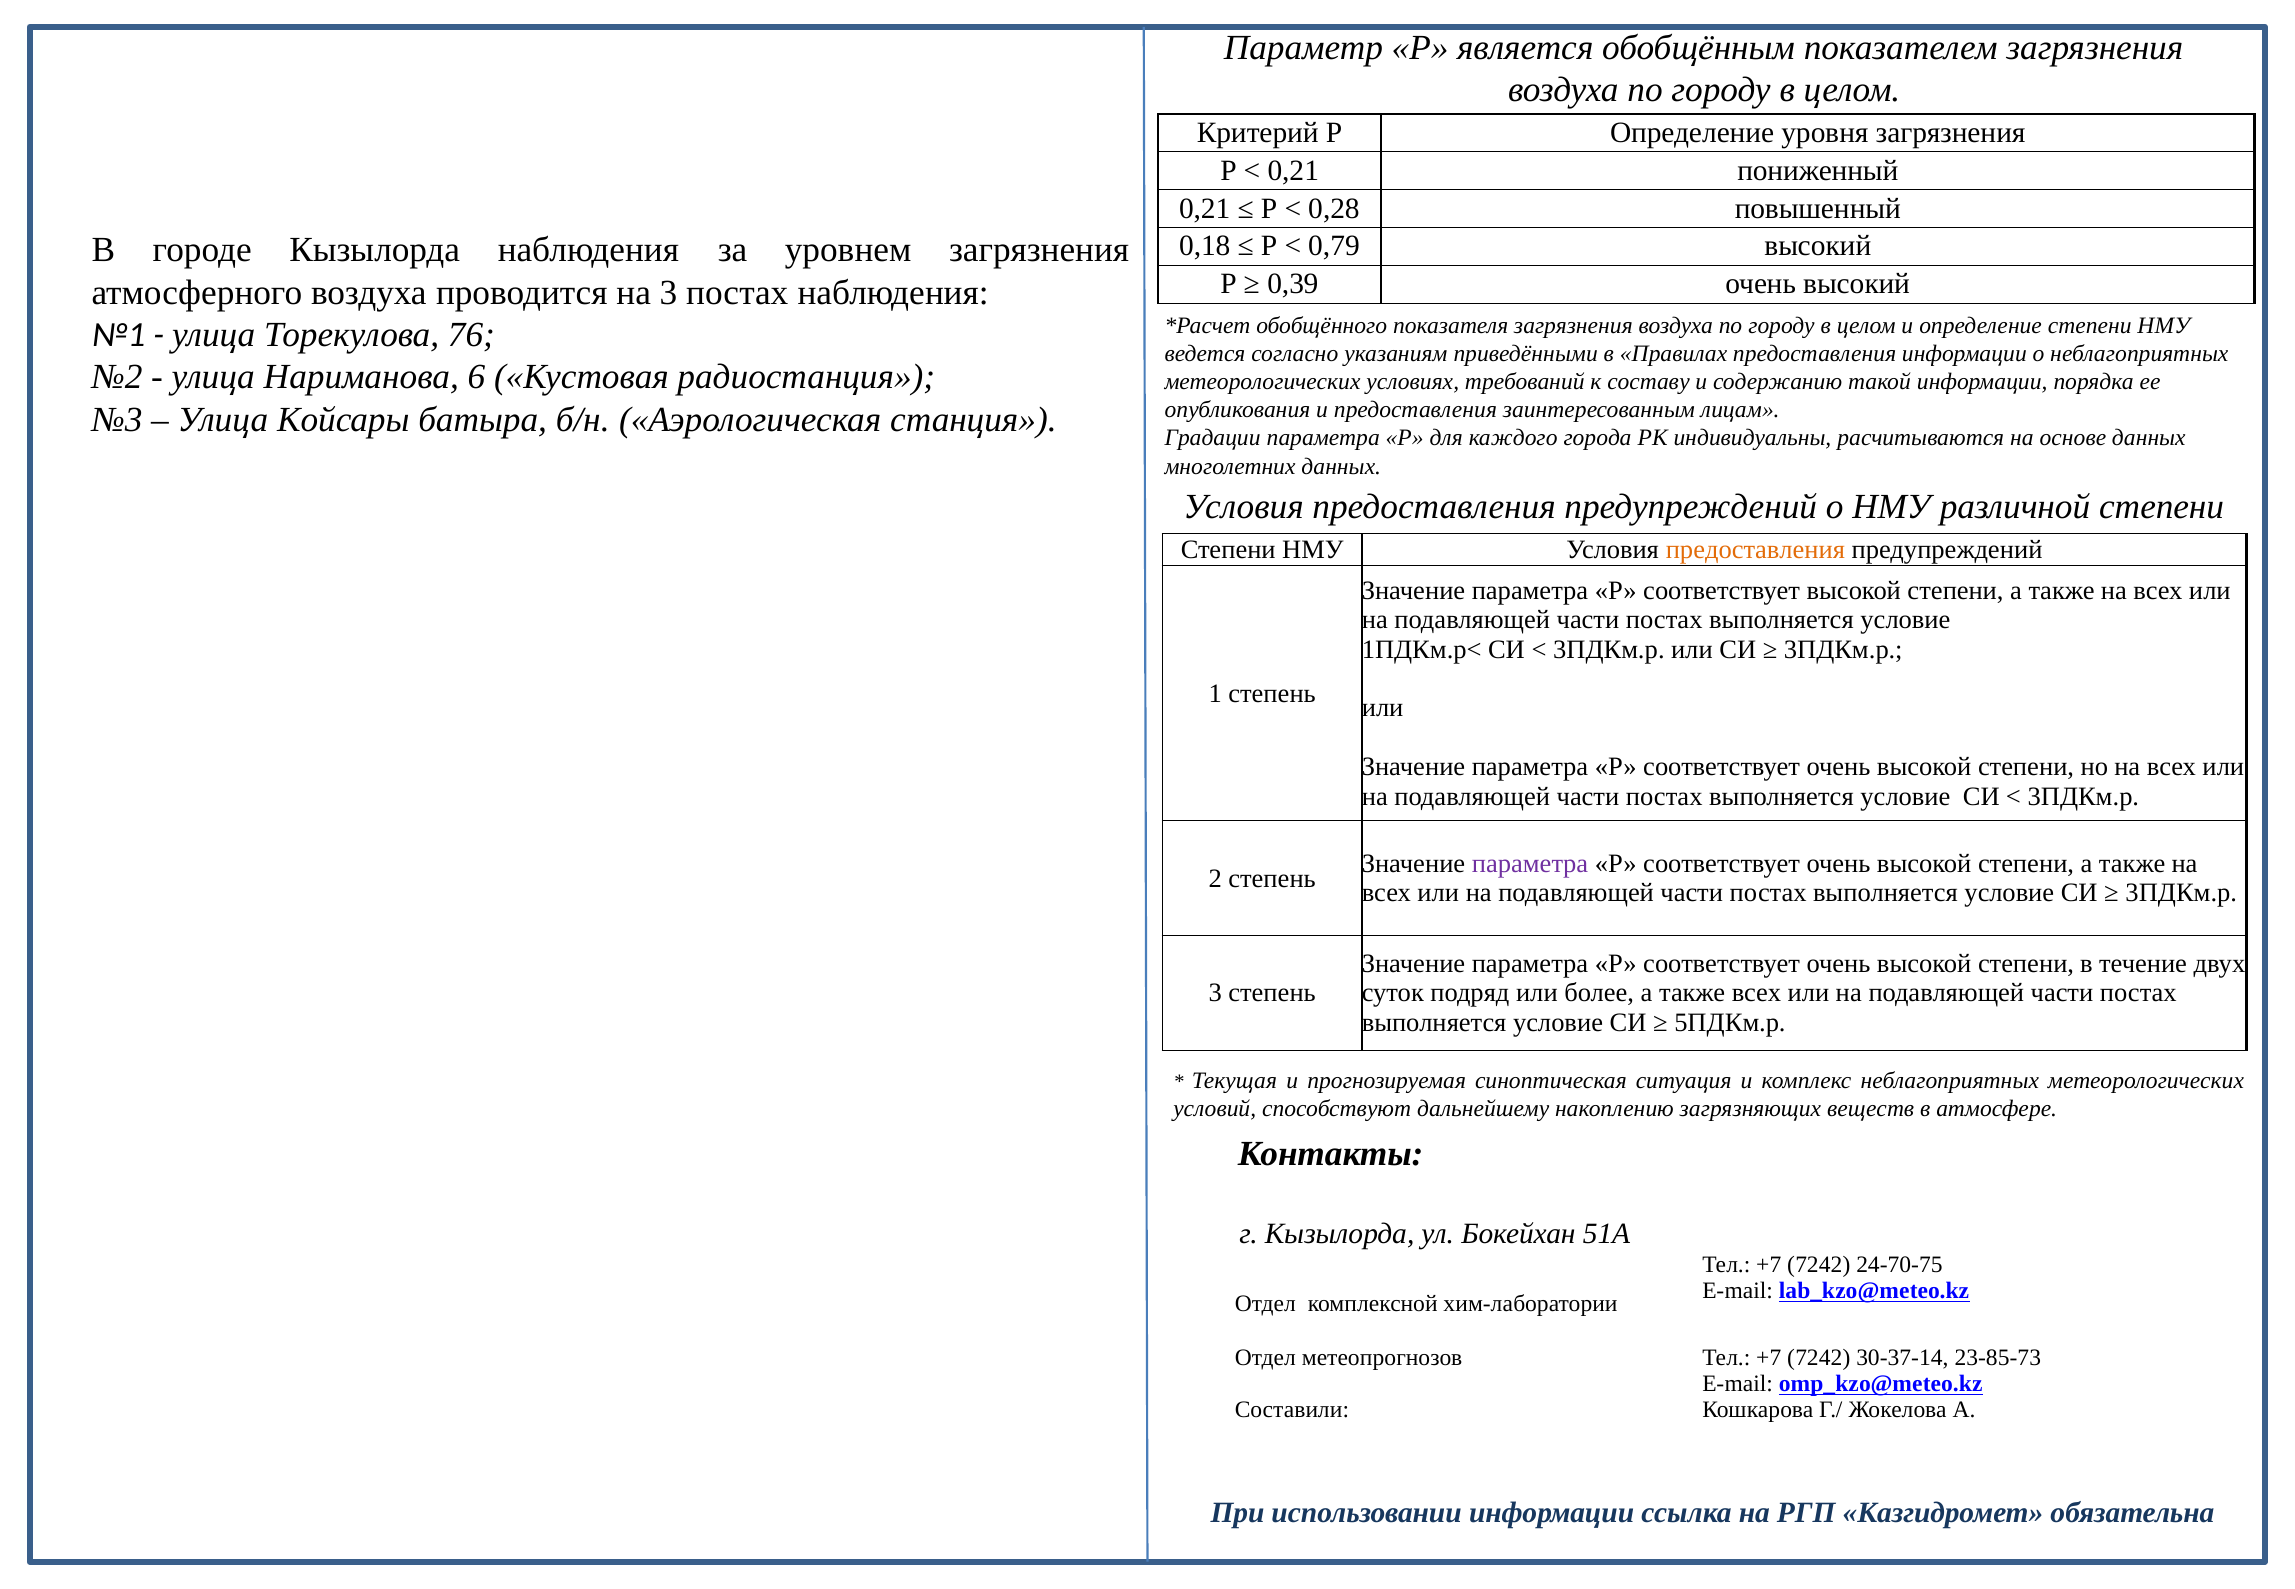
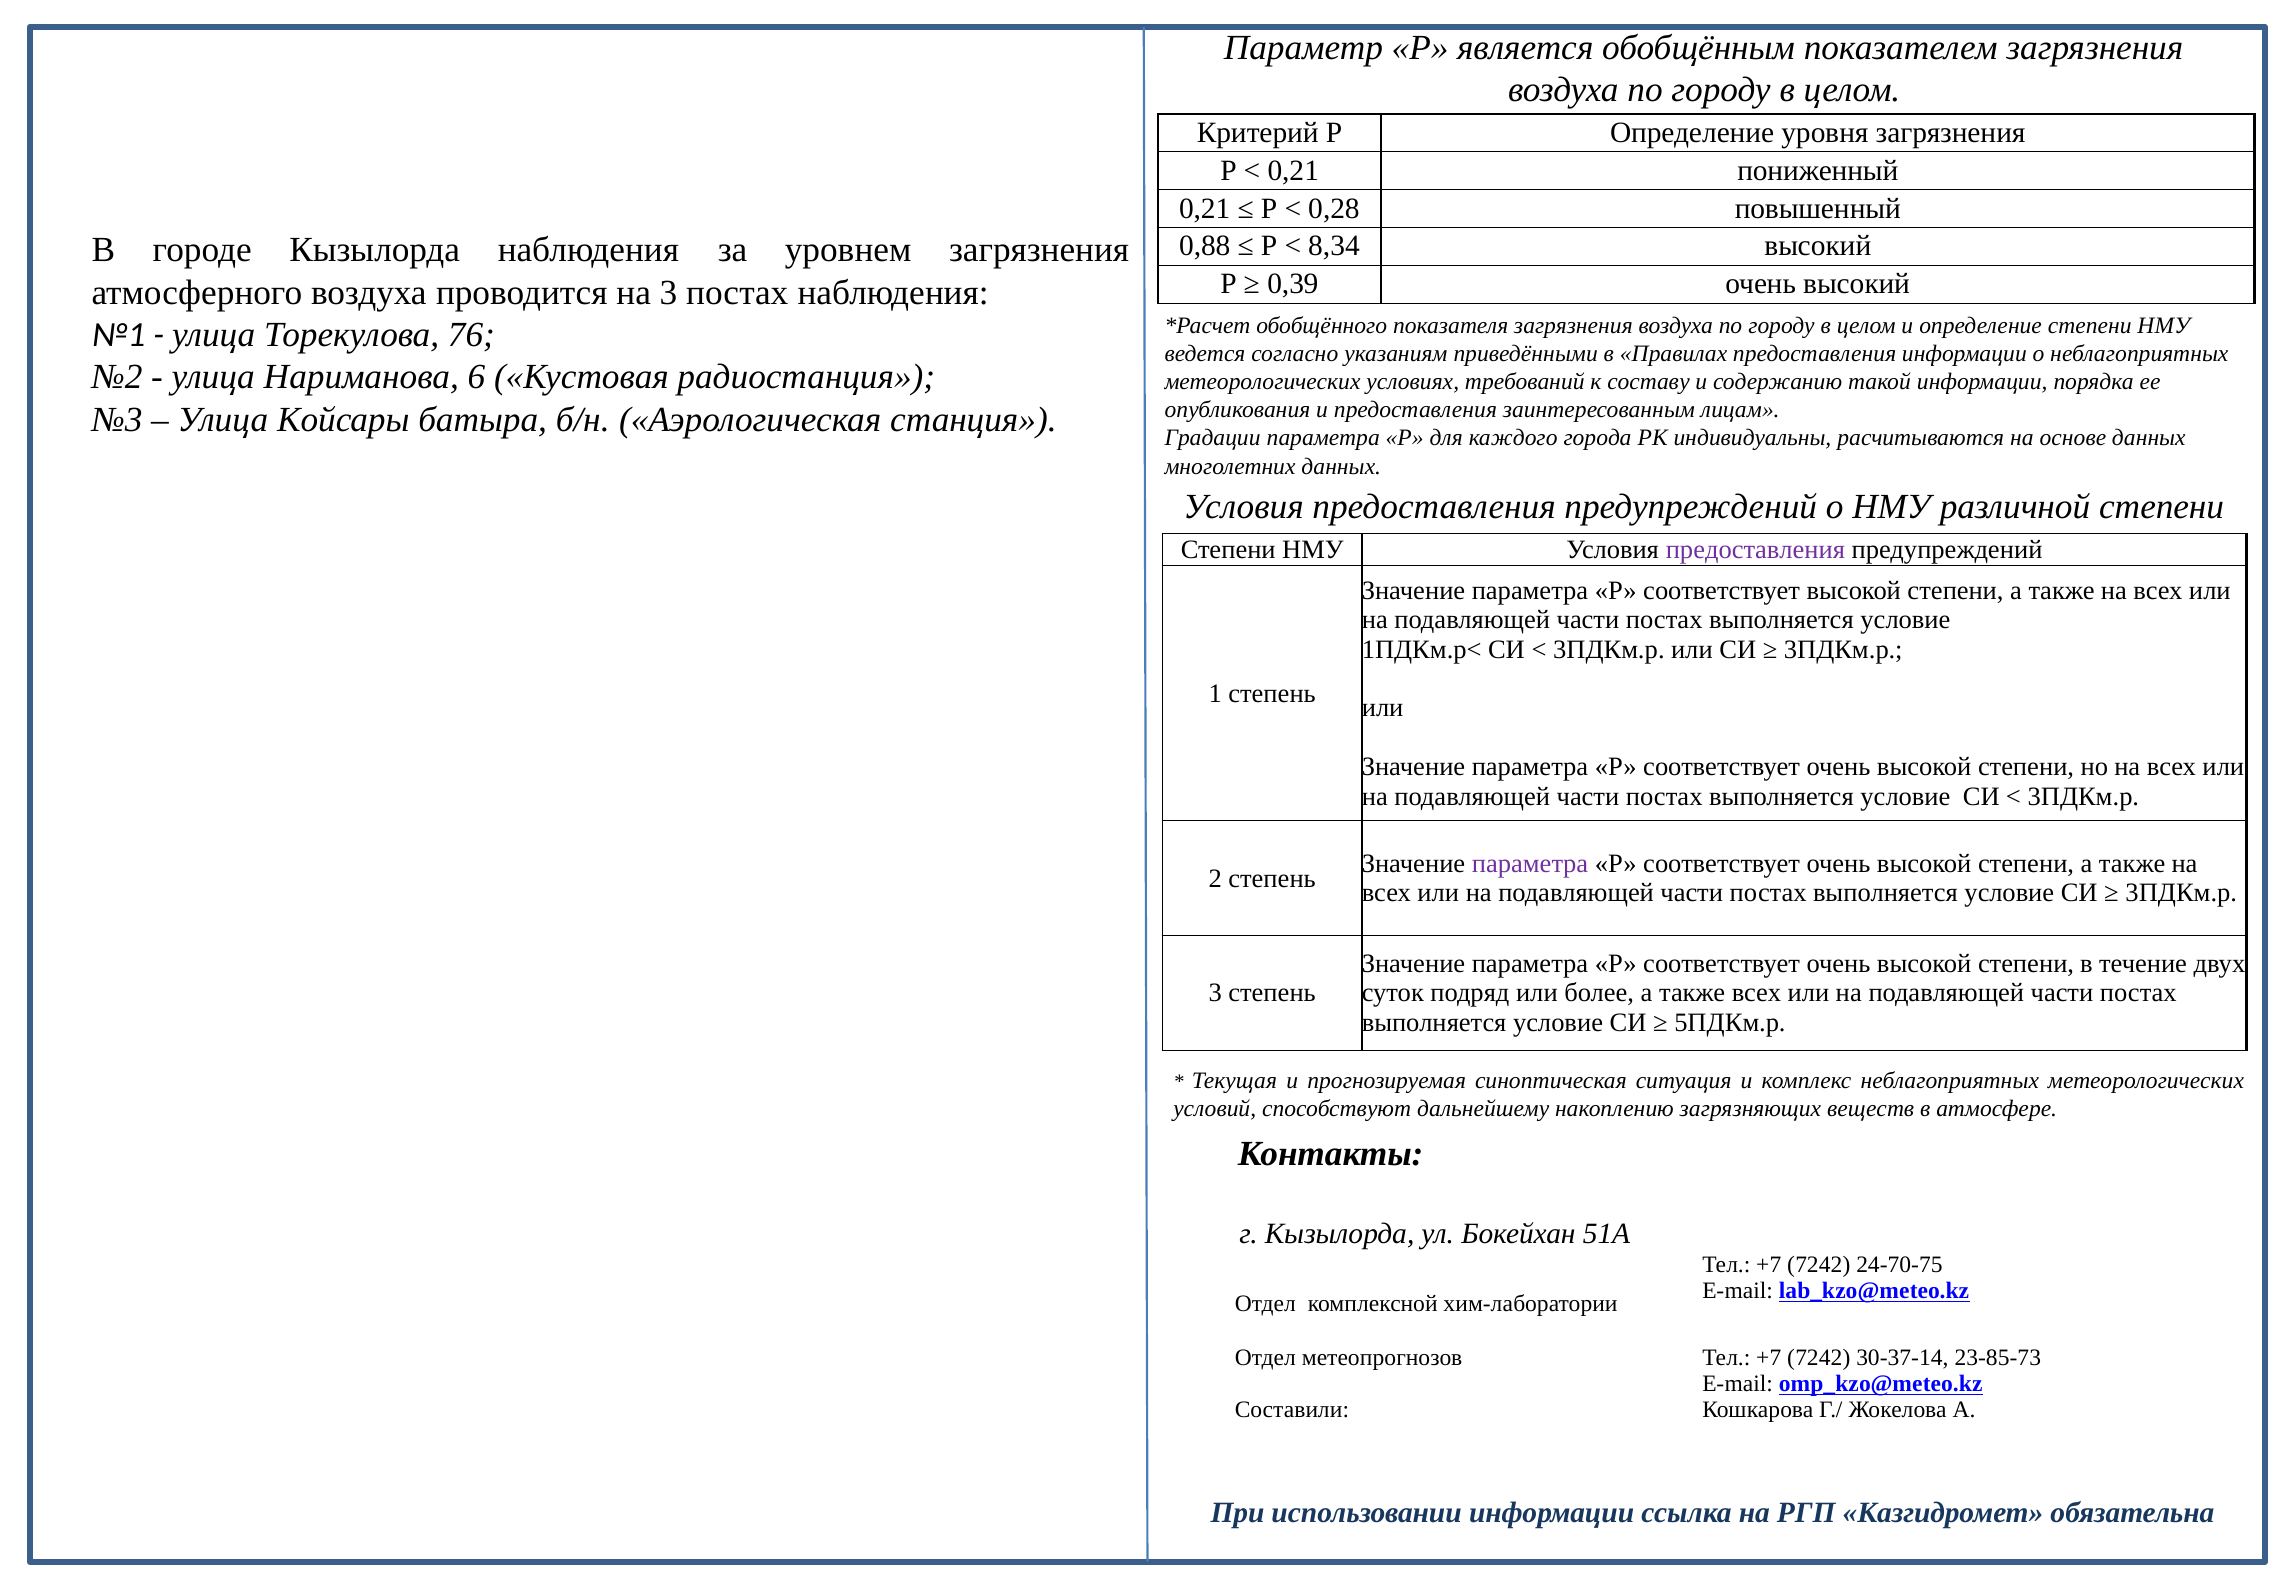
0,18: 0,18 -> 0,88 (1205, 246)
0,79: 0,79 -> 8,34 (1334, 246)
предоставления colour: orange -> purple (1755, 550)
